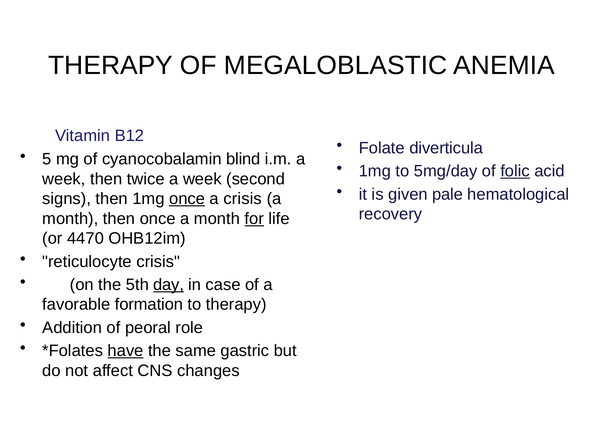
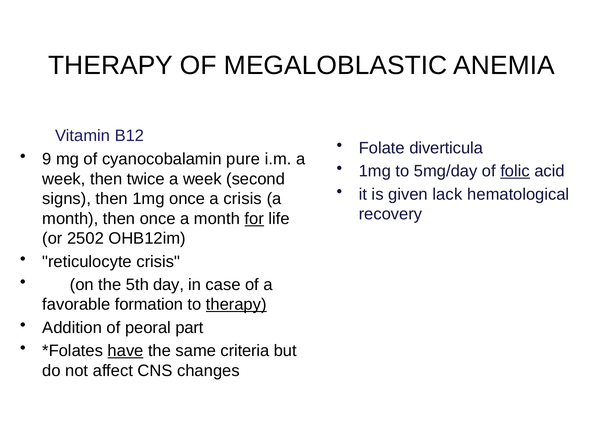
5: 5 -> 9 (47, 159)
blind: blind -> pure (243, 159)
pale: pale -> lack (447, 194)
once underline: present -> none (187, 199)
4470: 4470 -> 2502 (85, 239)
day underline: present -> none (169, 285)
therapy underline: none -> present (236, 305)
role: role -> part (189, 328)
gastric: gastric -> criteria (245, 351)
